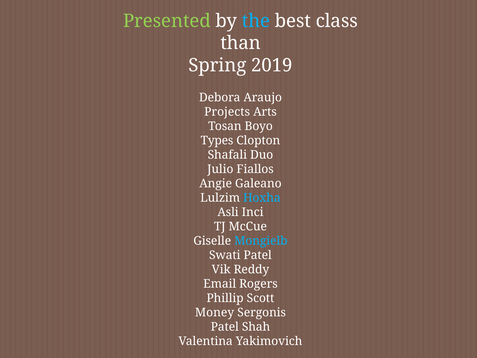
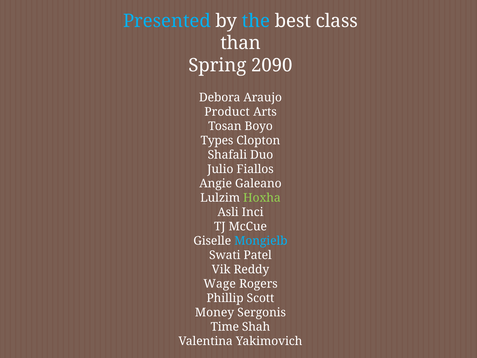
Presented colour: light green -> light blue (167, 21)
2019: 2019 -> 2090 (272, 65)
Projects: Projects -> Product (227, 112)
Hoxha colour: light blue -> light green (262, 198)
Email: Email -> Wage (220, 284)
Patel: Patel -> Time (225, 327)
